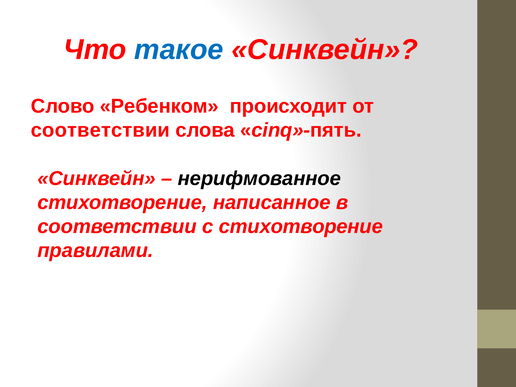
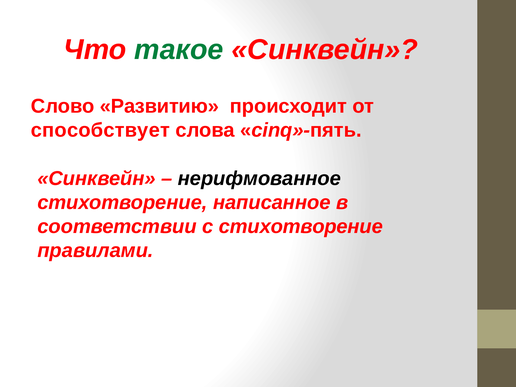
такое colour: blue -> green (179, 50)
Ребенком: Ребенком -> Развитию (159, 106)
соответствии: соответствии -> способствует (100, 130)
